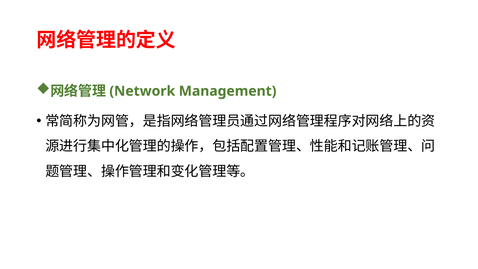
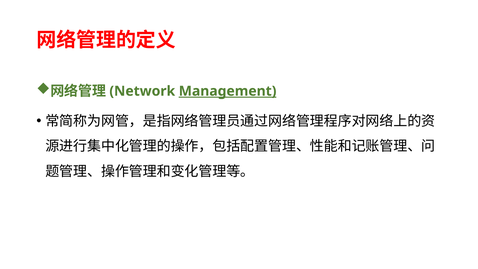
Management underline: none -> present (228, 91)
